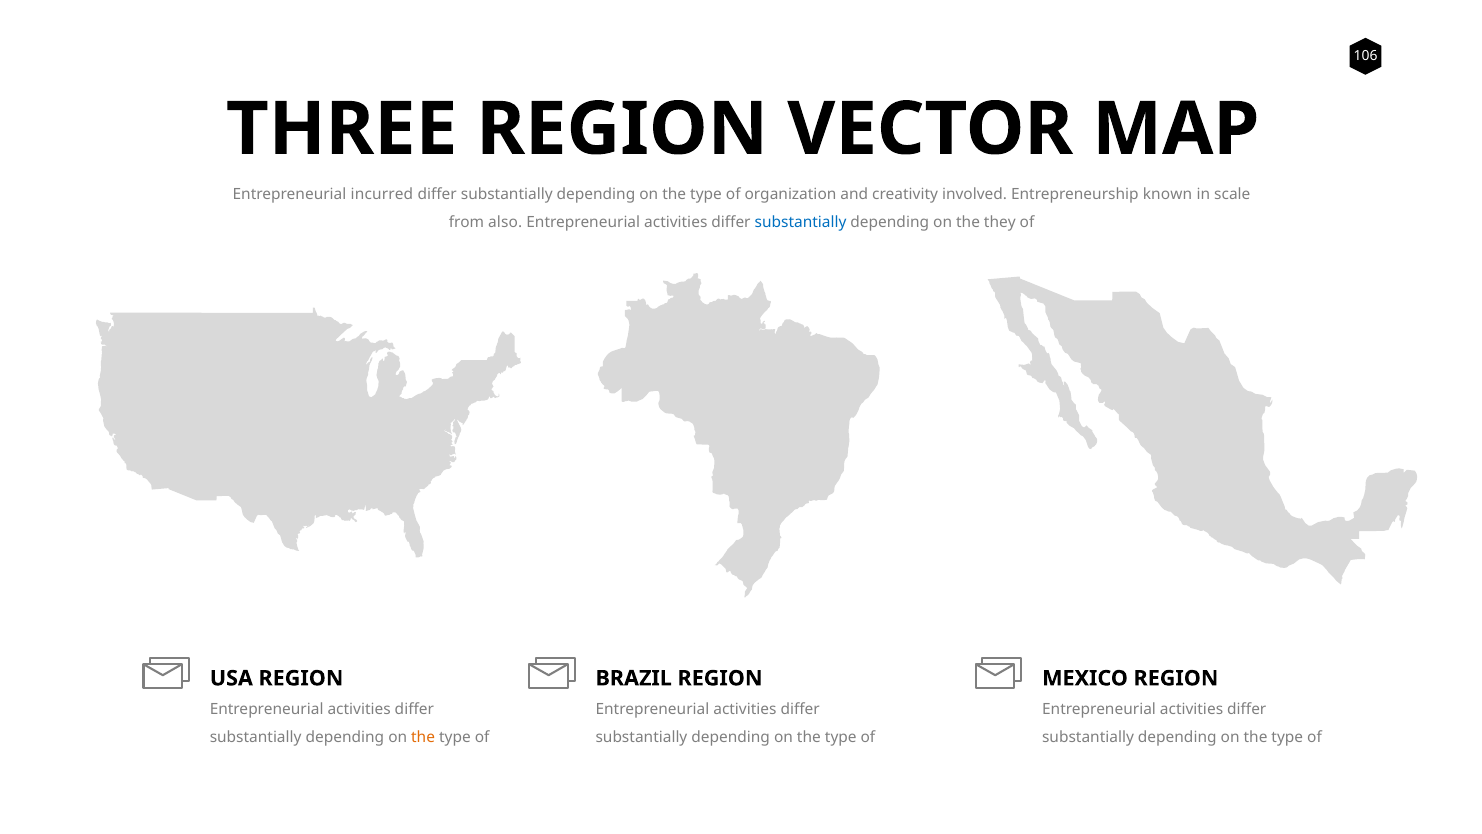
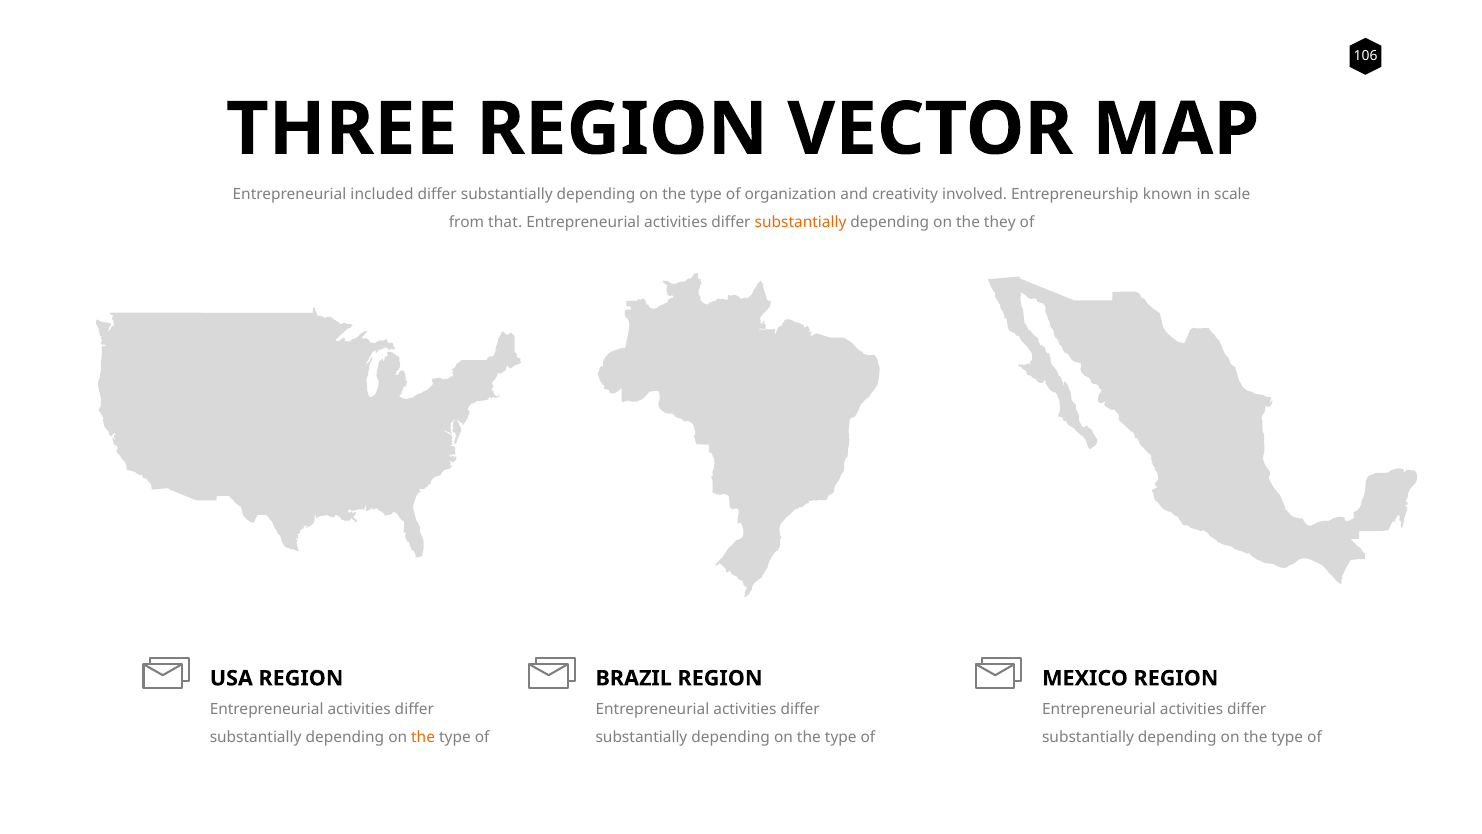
incurred: incurred -> included (382, 195)
also: also -> that (505, 222)
substantially colour: blue -> orange (801, 222)
